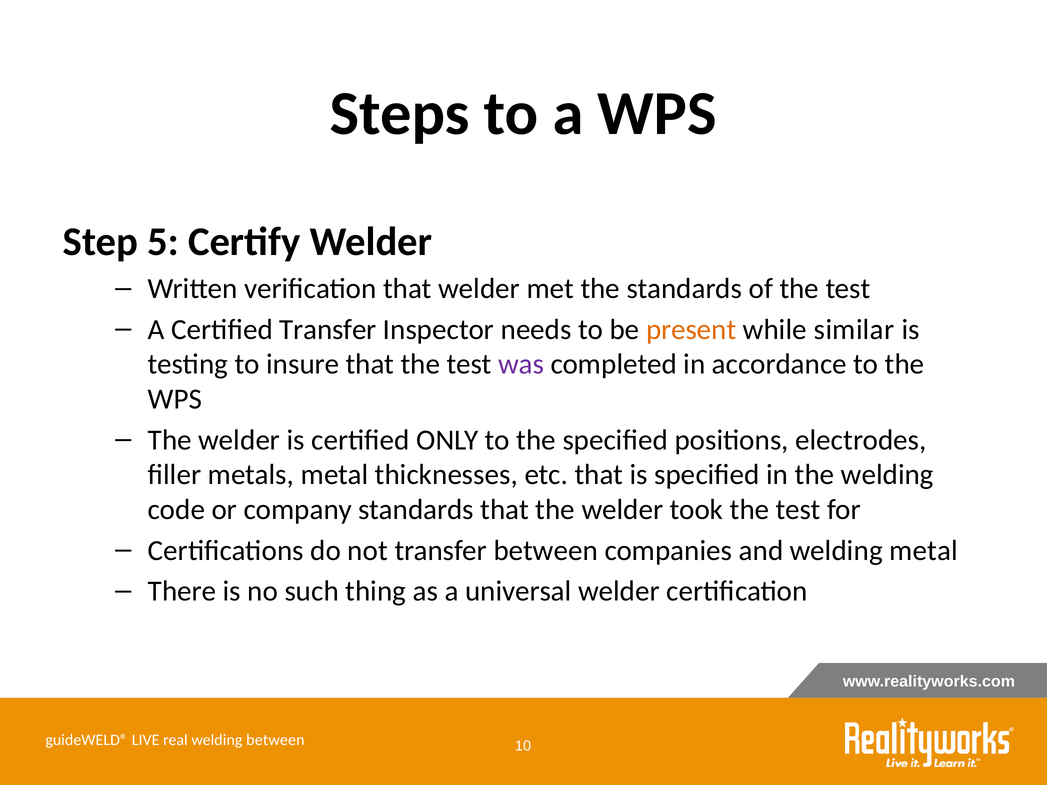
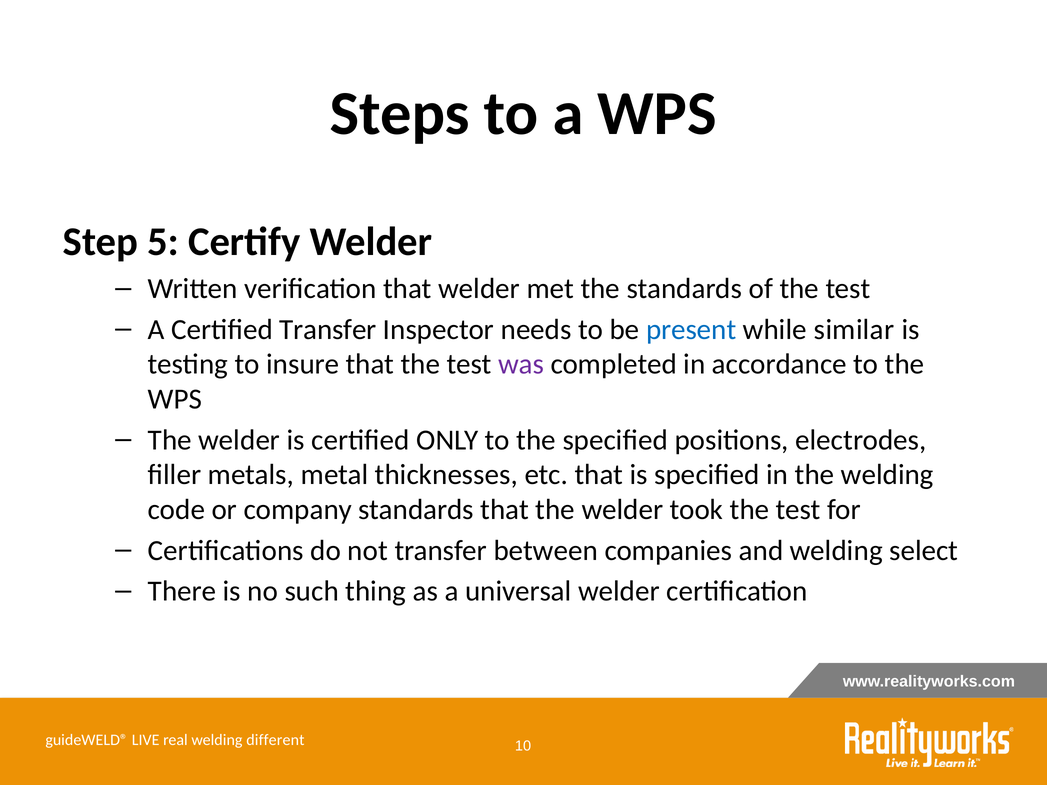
present colour: orange -> blue (691, 330)
welding metal: metal -> select (924, 551)
welding between: between -> different (275, 740)
